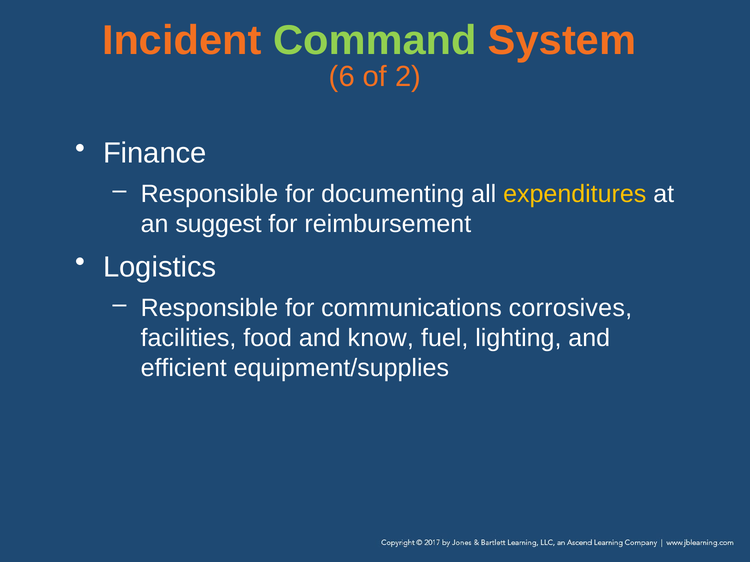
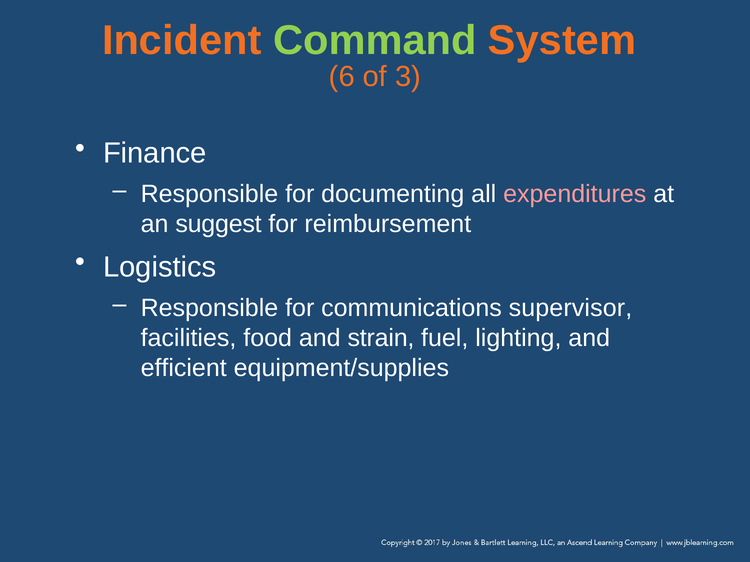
2: 2 -> 3 (408, 77)
expenditures colour: yellow -> pink (575, 194)
corrosives: corrosives -> supervisor (570, 308)
know: know -> strain (381, 338)
